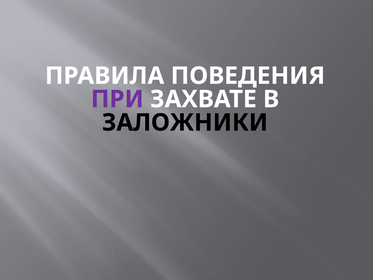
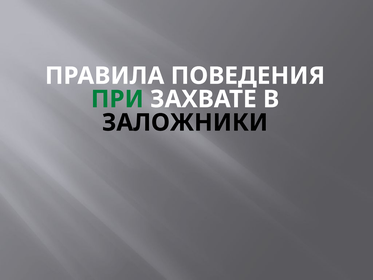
ПРИ colour: purple -> green (117, 99)
